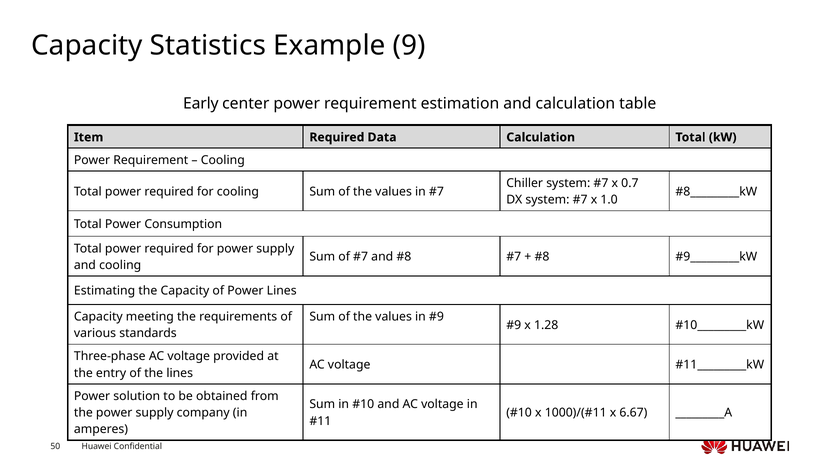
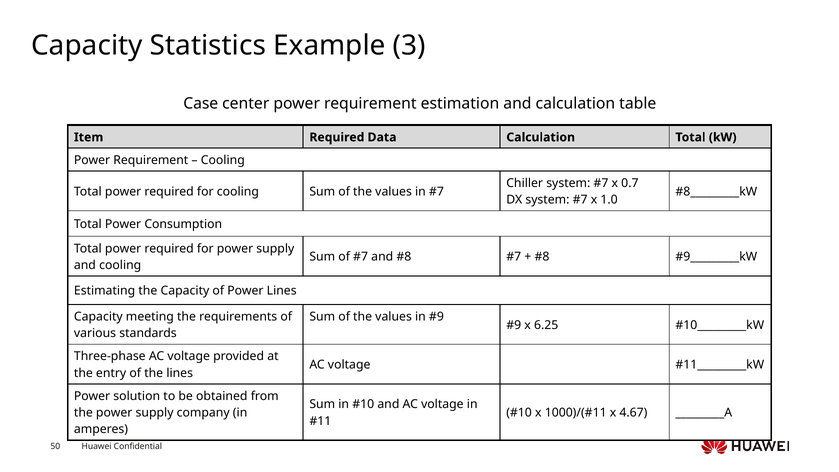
9: 9 -> 3 (409, 46)
Early: Early -> Case (201, 103)
1.28: 1.28 -> 6.25 (546, 325)
6.67: 6.67 -> 4.67 (633, 413)
